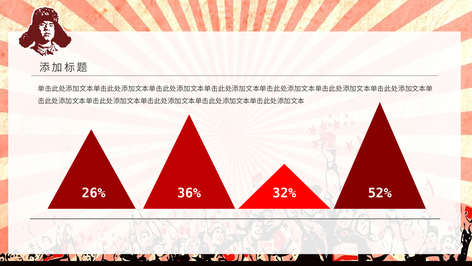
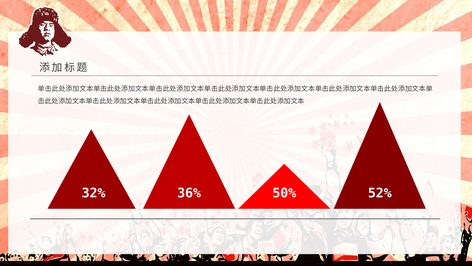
26%: 26% -> 32% (94, 193)
32%: 32% -> 50% (284, 193)
